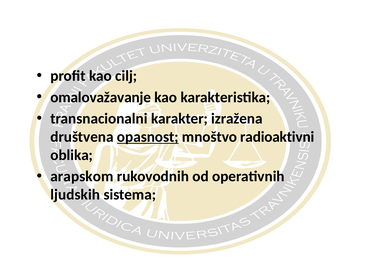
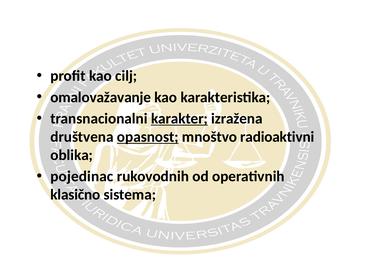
karakter underline: none -> present (179, 118)
arapskom: arapskom -> pojedinac (82, 176)
ljudskih: ljudskih -> klasično (75, 195)
